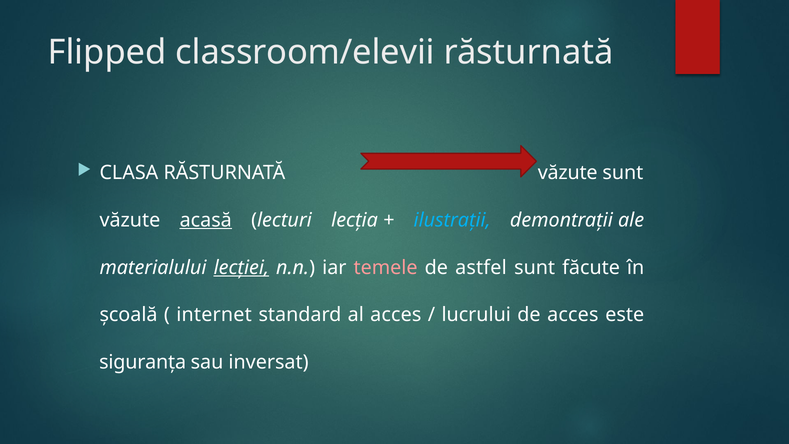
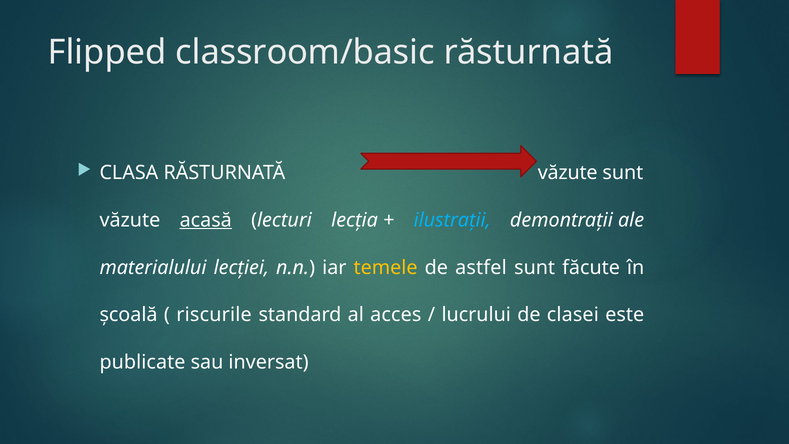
classroom/elevii: classroom/elevii -> classroom/basic (305, 52)
lecției underline: present -> none (241, 267)
temele colour: pink -> yellow (386, 267)
internet: internet -> riscurile (214, 315)
de acces: acces -> clasei (573, 315)
siguranța: siguranța -> publicate (142, 362)
